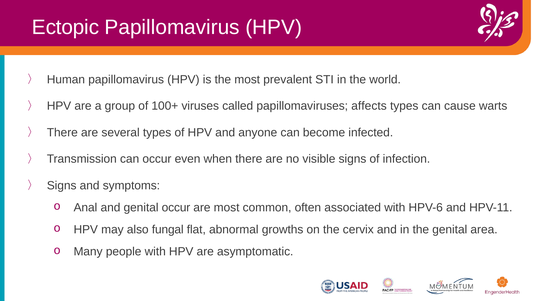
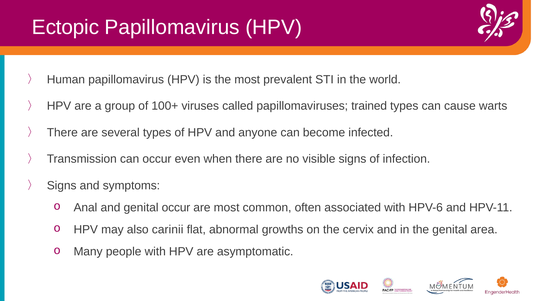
affects: affects -> trained (369, 106)
fungal: fungal -> carinii (168, 230)
